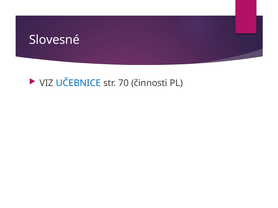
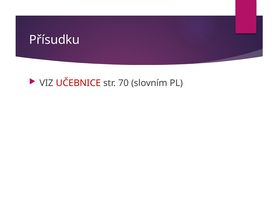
Slovesné: Slovesné -> Přísudku (54, 40)
UČEBNICE colour: blue -> red (78, 83)
činnosti: činnosti -> slovním (149, 83)
